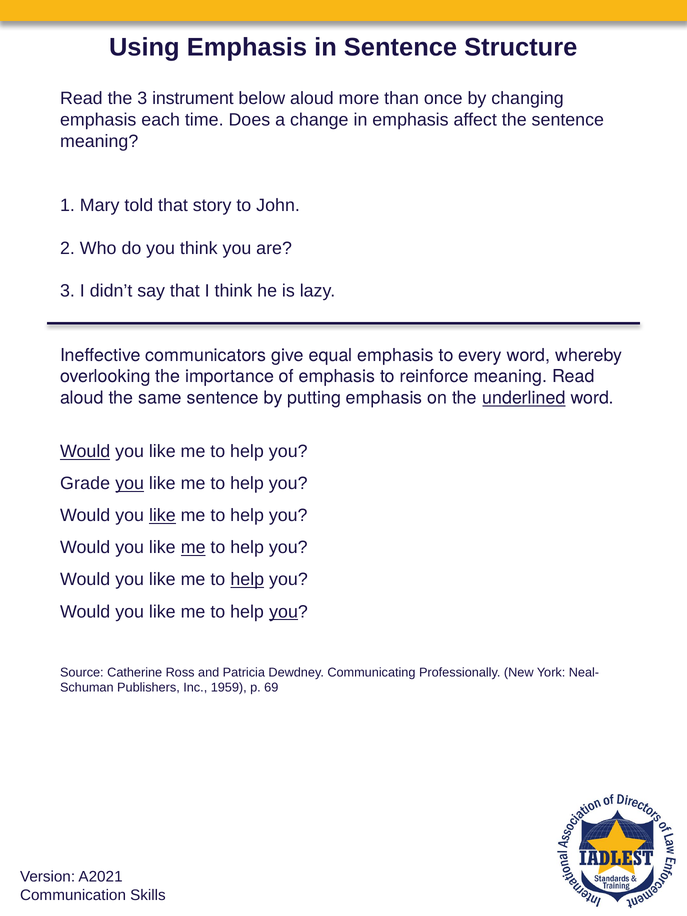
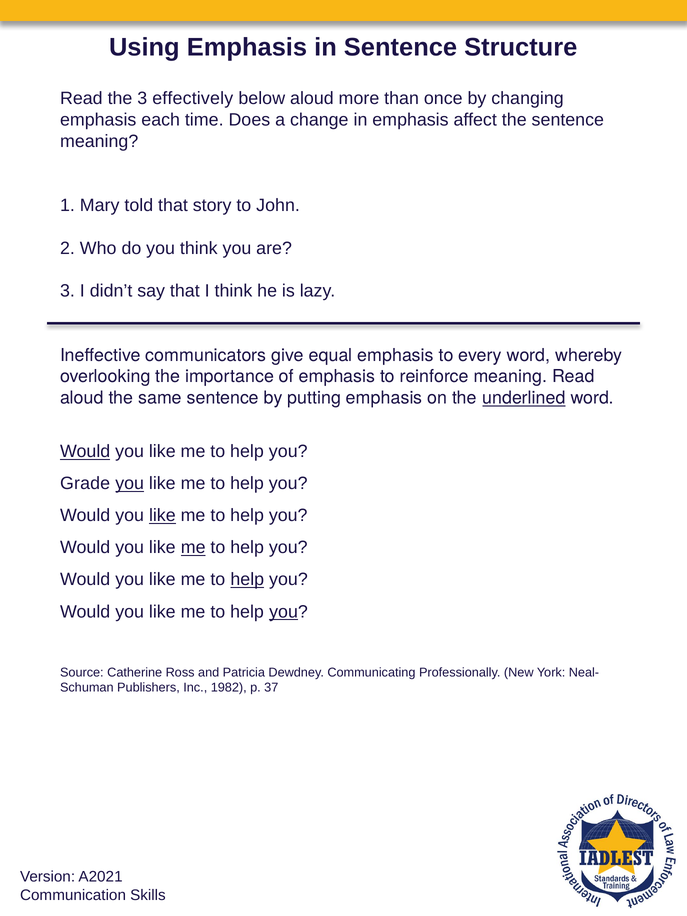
instrument: instrument -> effectively (193, 99)
1959: 1959 -> 1982 (229, 688)
69: 69 -> 37 (271, 688)
